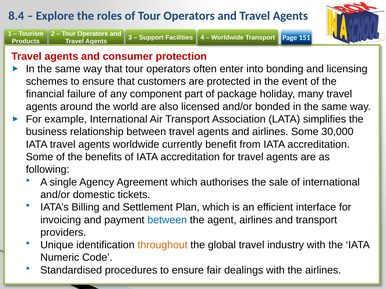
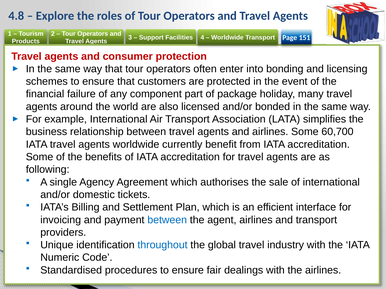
8.4: 8.4 -> 4.8 (16, 16)
30,000: 30,000 -> 60,700 (337, 132)
throughout colour: orange -> blue (163, 245)
